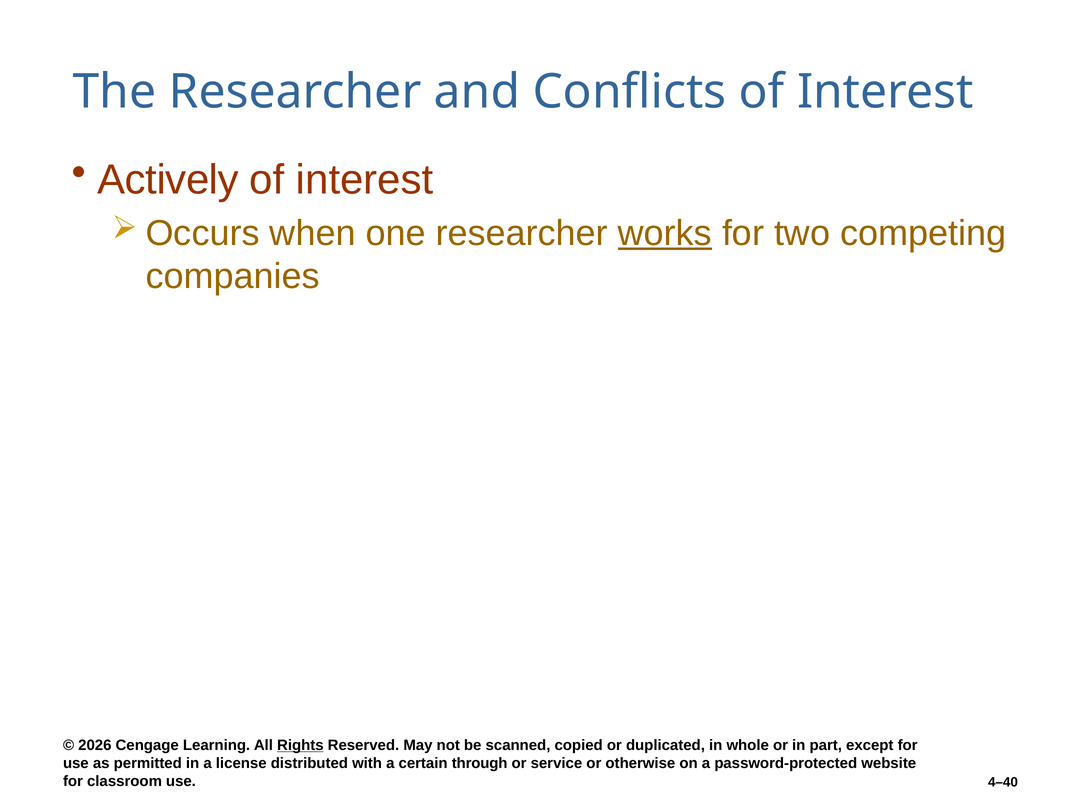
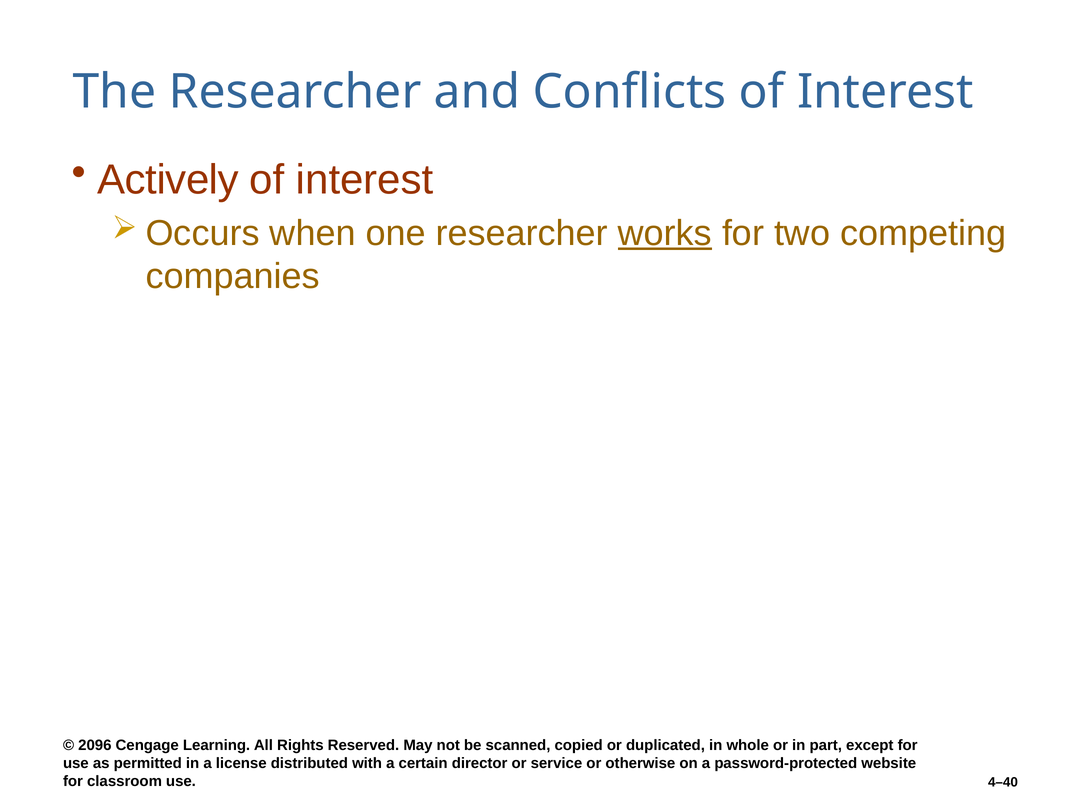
2026: 2026 -> 2096 (95, 745)
Rights underline: present -> none (300, 745)
through: through -> director (480, 763)
